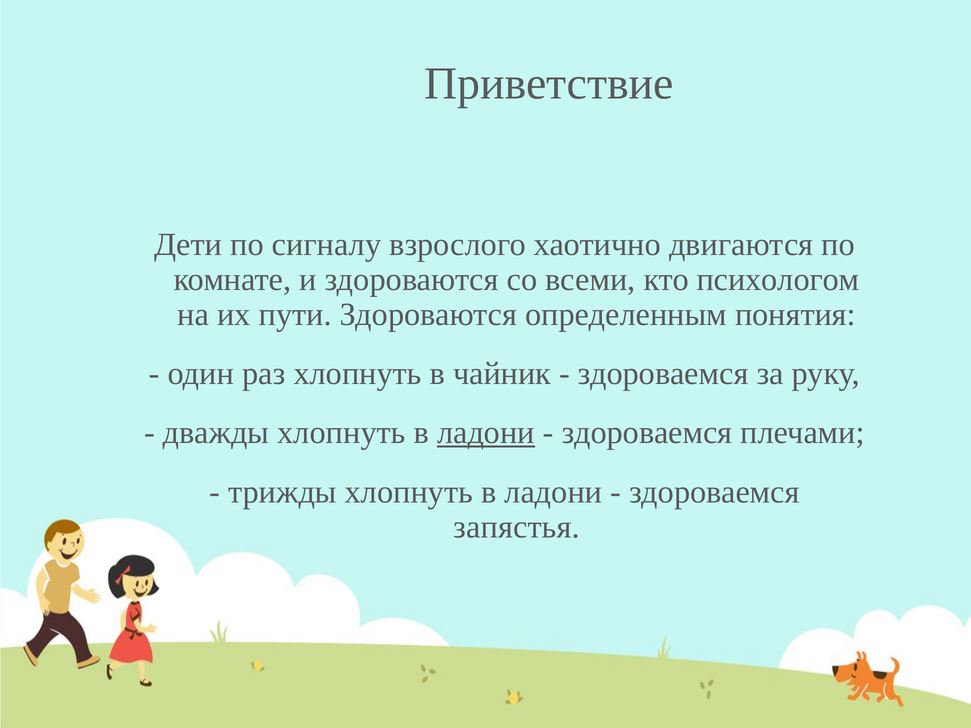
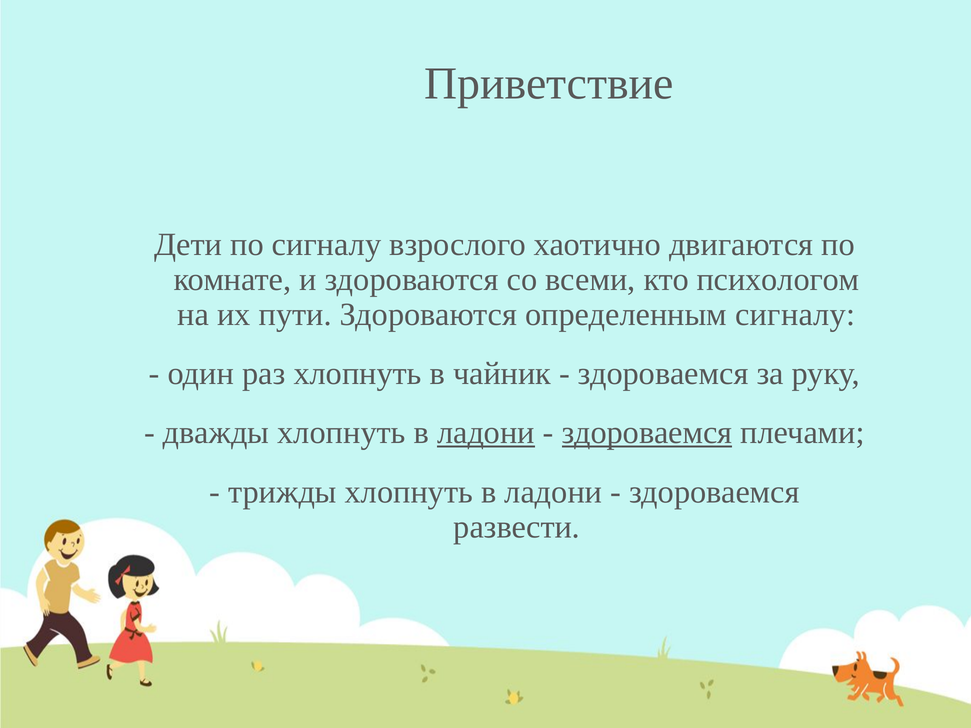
определенным понятия: понятия -> сигналу (795, 314)
здороваемся underline: none -> present (647, 433)
запястья: запястья -> развести (517, 527)
